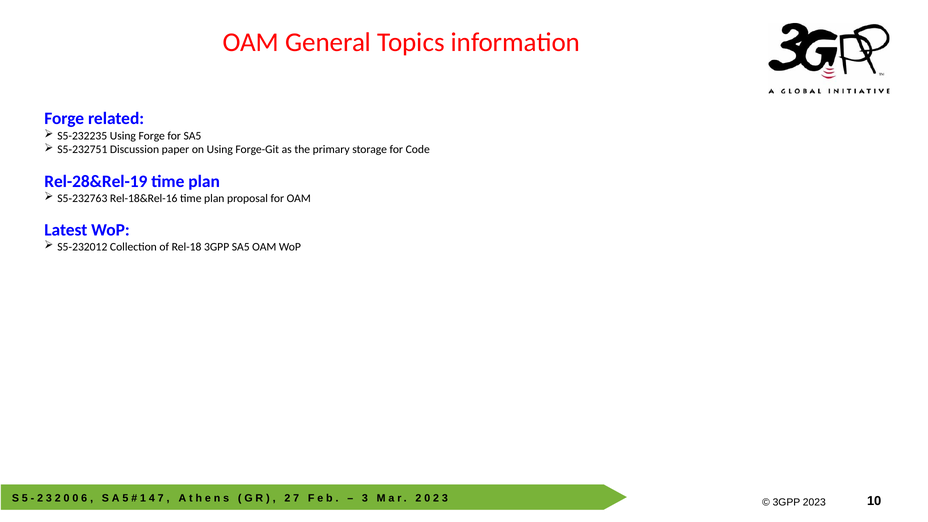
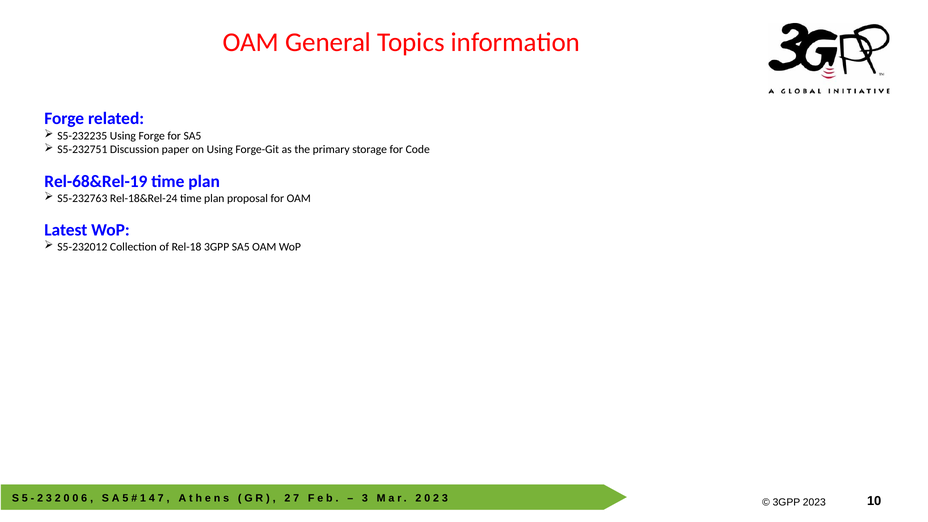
Rel-28&Rel-19: Rel-28&Rel-19 -> Rel-68&Rel-19 (96, 181)
Rel-18&Rel-16: Rel-18&Rel-16 -> Rel-18&Rel-24 (144, 198)
